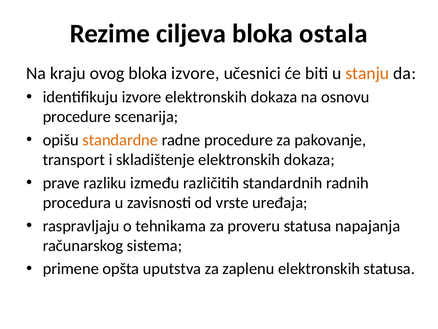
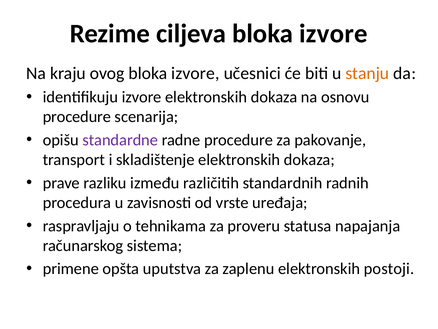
ciljeva bloka ostala: ostala -> izvore (333, 34)
standardne colour: orange -> purple (120, 140)
elektronskih statusa: statusa -> postoji (389, 268)
